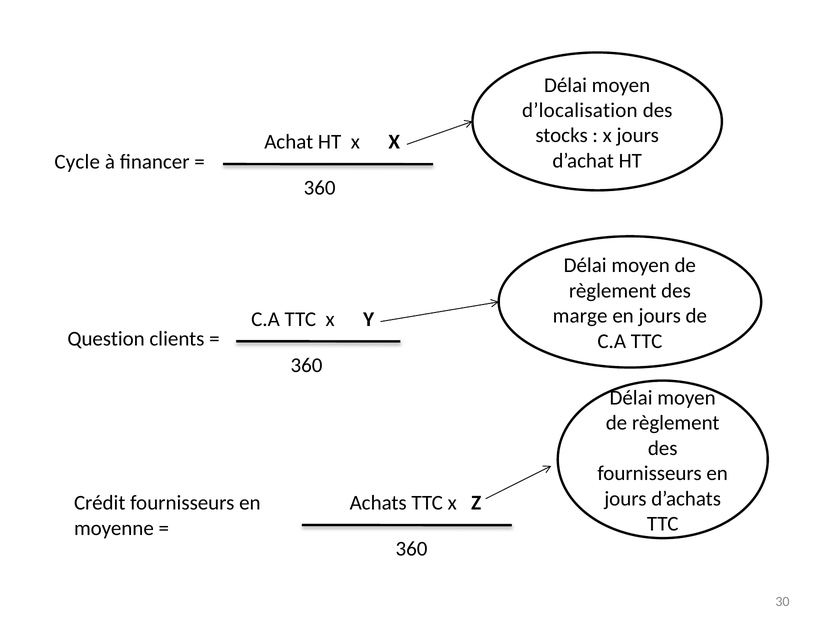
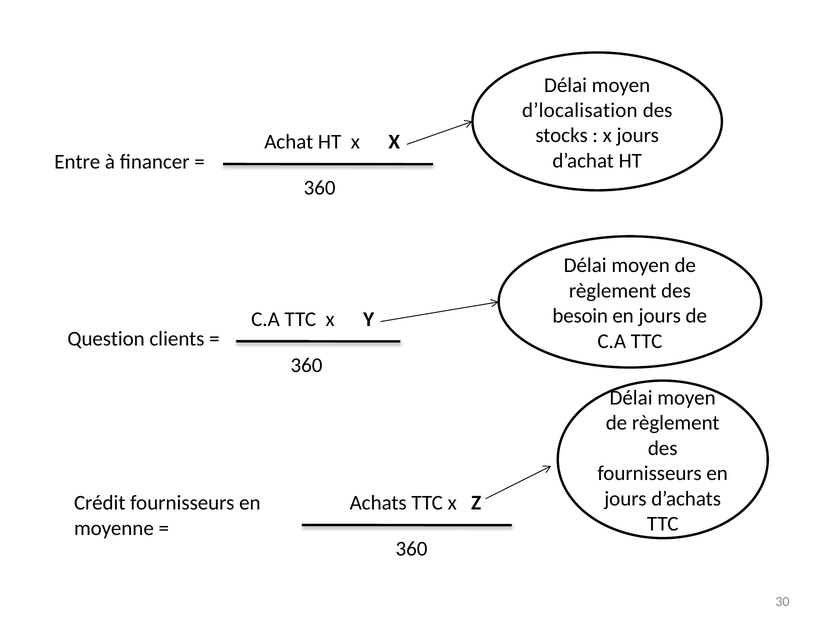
Cycle: Cycle -> Entre (77, 162)
marge: marge -> besoin (580, 316)
